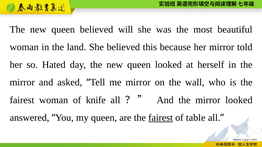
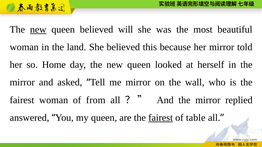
new underline: none -> present (38, 30)
Hated: Hated -> Home (54, 65)
knife: knife -> from (96, 100)
mirror looked: looked -> replied (239, 100)
